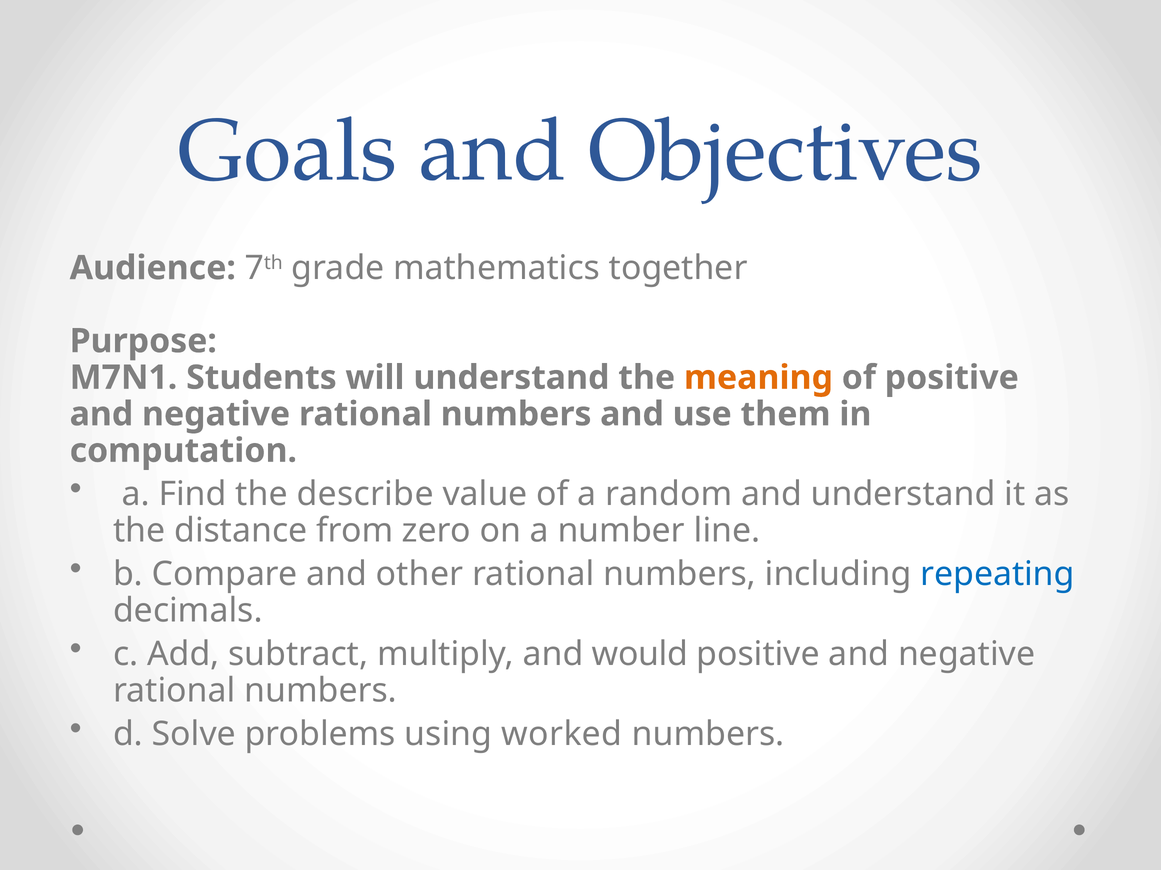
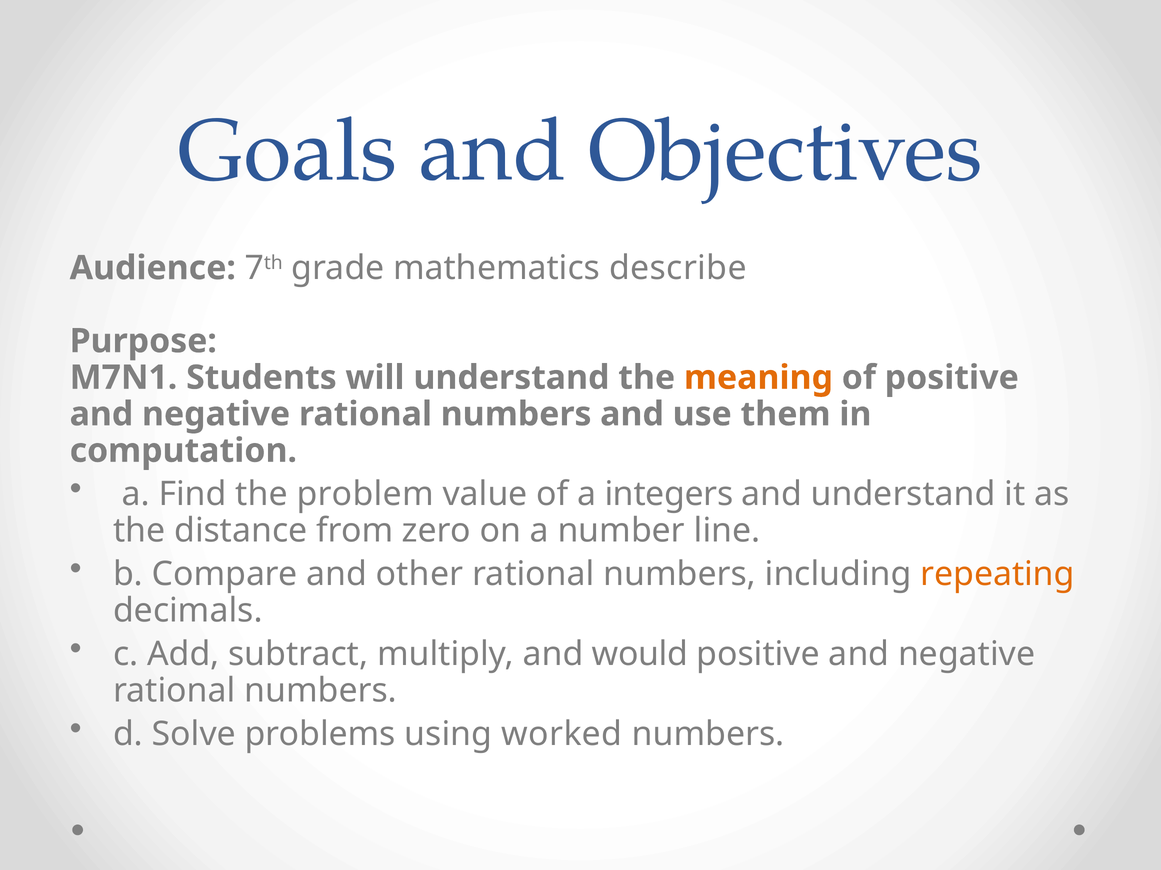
together: together -> describe (678, 268)
describe: describe -> problem (365, 495)
random: random -> integers (669, 495)
repeating colour: blue -> orange (997, 575)
